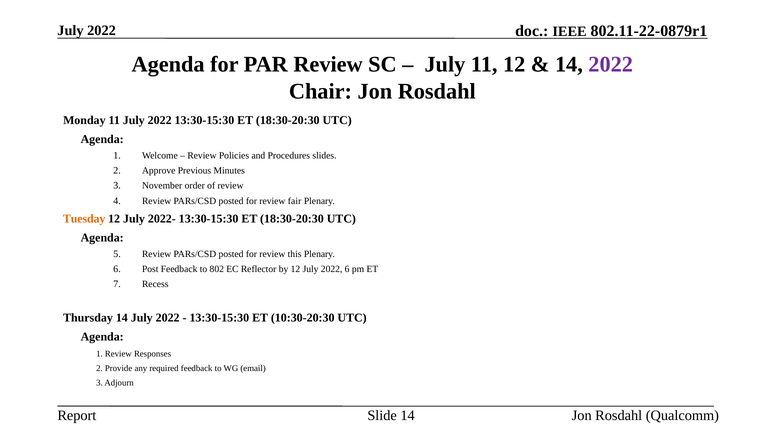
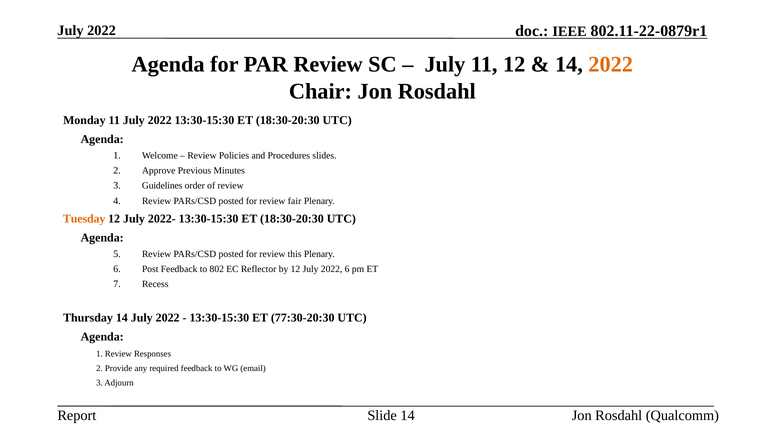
2022 colour: purple -> orange (611, 65)
November: November -> Guidelines (162, 186)
10:30-20:30: 10:30-20:30 -> 77:30-20:30 (303, 318)
